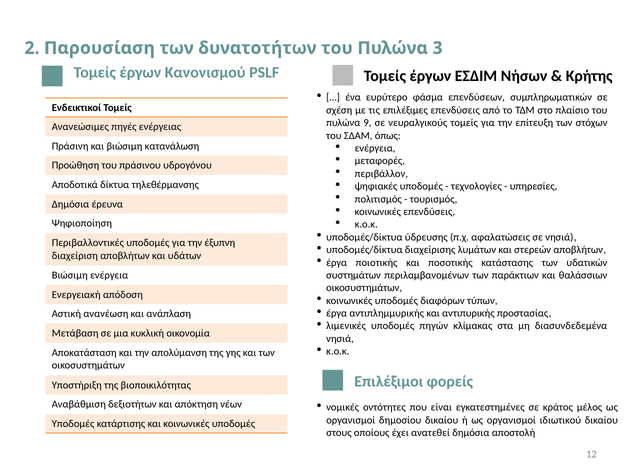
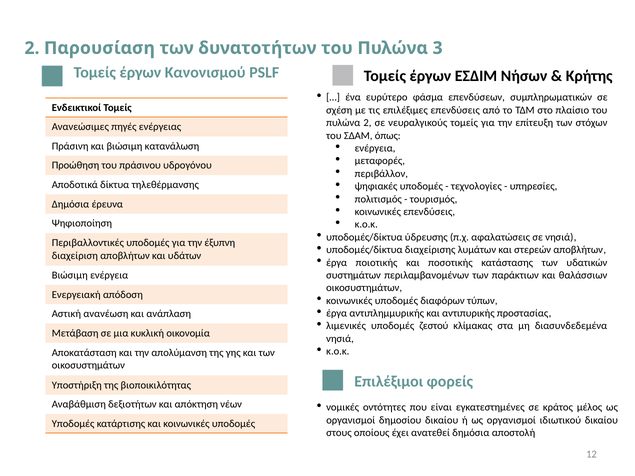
πυλώνα 9: 9 -> 2 (367, 123)
πηγών: πηγών -> ζεστού (434, 326)
